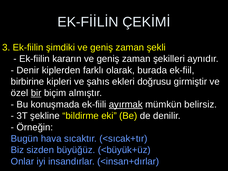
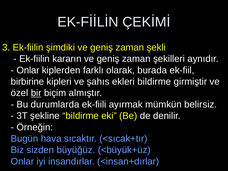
Denir: Denir -> Onlar (28, 70)
ekleri doğrusu: doğrusu -> bildirme (154, 82)
konuşmada: konuşmada -> durumlarda (55, 104)
ayırmak underline: present -> none (126, 104)
